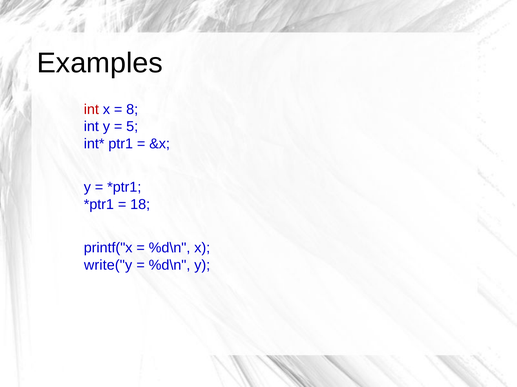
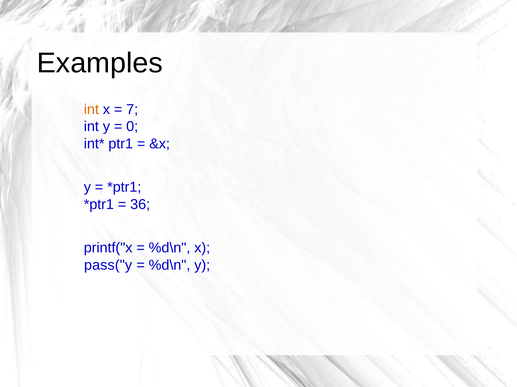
int colour: red -> orange (91, 110)
8: 8 -> 7 (132, 110)
5: 5 -> 0 (132, 127)
18: 18 -> 36 (140, 205)
write("y: write("y -> pass("y (108, 265)
